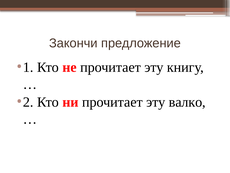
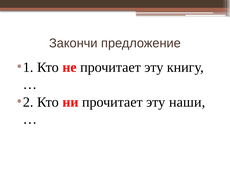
валко: валко -> наши (187, 102)
